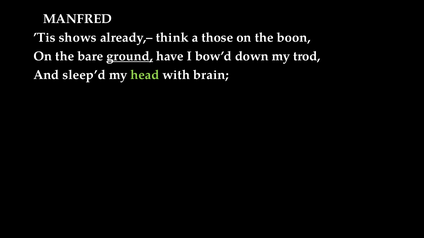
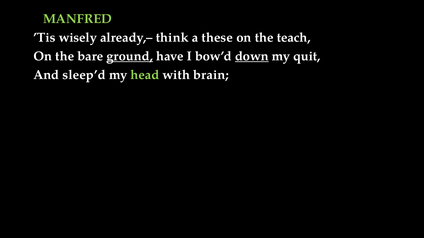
MANFRED colour: white -> light green (78, 19)
shows: shows -> wisely (78, 38)
those: those -> these (217, 38)
boon: boon -> teach (294, 38)
down underline: none -> present (252, 56)
trod: trod -> quit (307, 56)
